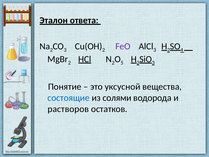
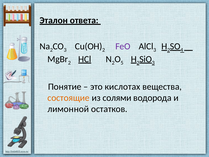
уксусной: уксусной -> кислотах (123, 87)
состоящие colour: blue -> orange (69, 98)
растворов: растворов -> лимонной (68, 109)
